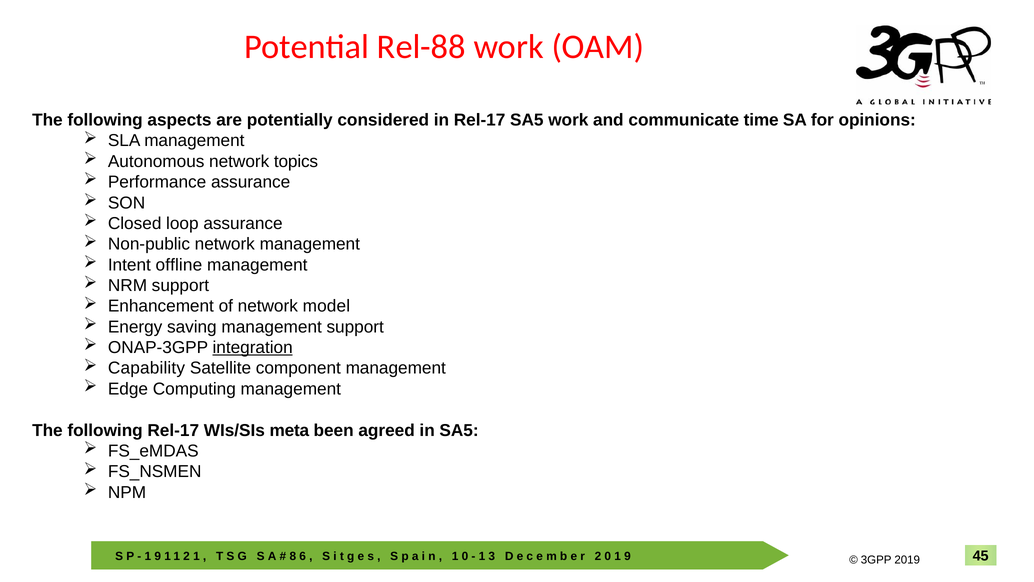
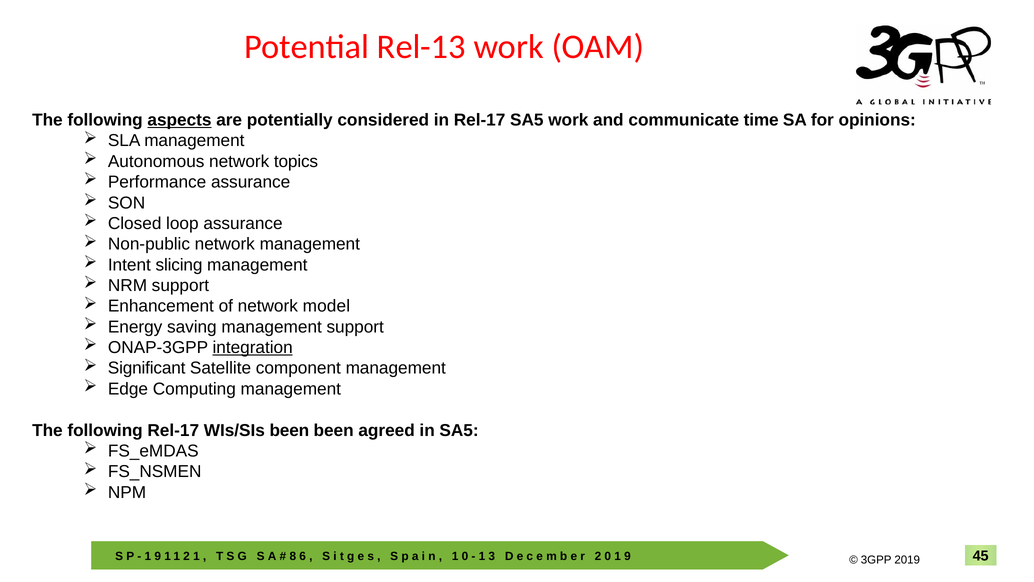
Rel-88: Rel-88 -> Rel-13 (421, 47)
aspects underline: none -> present (179, 120)
offline: offline -> slicing (179, 265)
Capability: Capability -> Significant (147, 368)
WIs/SIs meta: meta -> been (289, 430)
